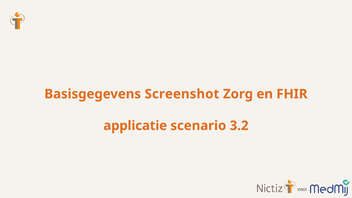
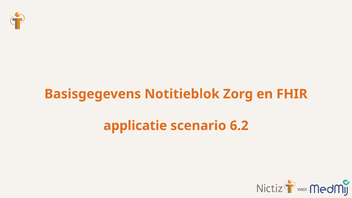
Screenshot: Screenshot -> Notitieblok (182, 94)
3.2: 3.2 -> 6.2 (239, 126)
